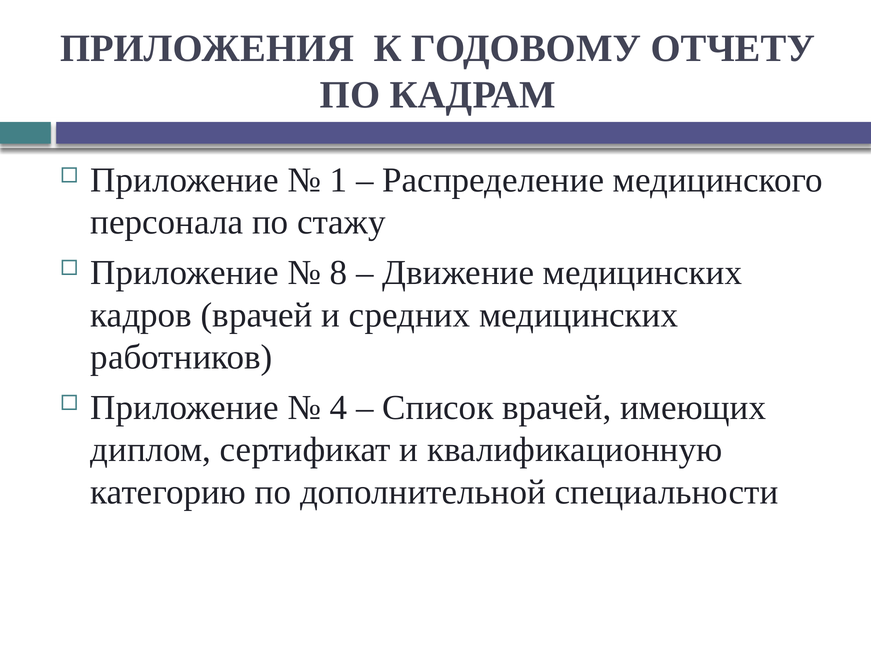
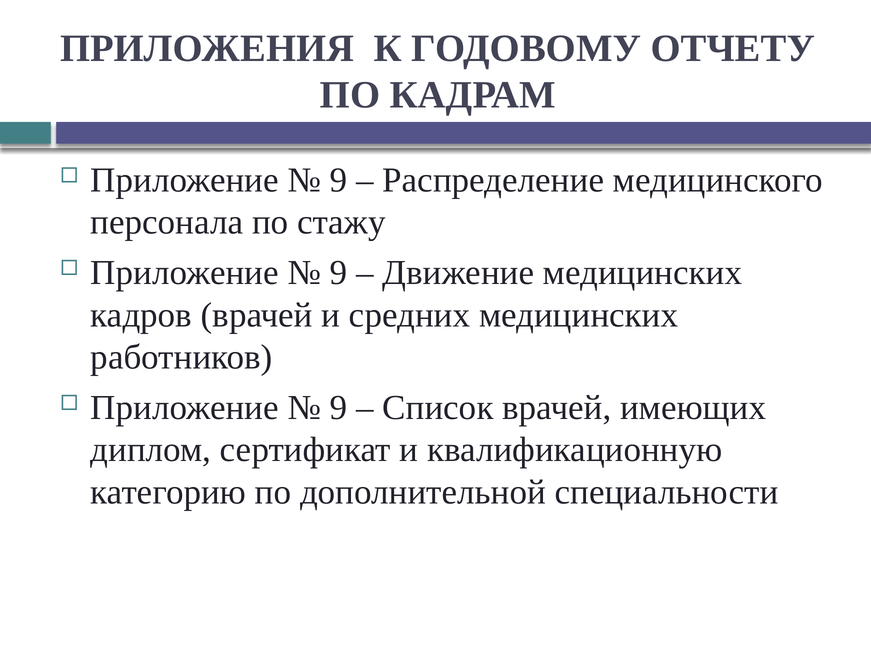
1: 1 -> 9 (339, 180)
8: 8 -> 9 (339, 273)
4: 4 -> 9 (339, 408)
